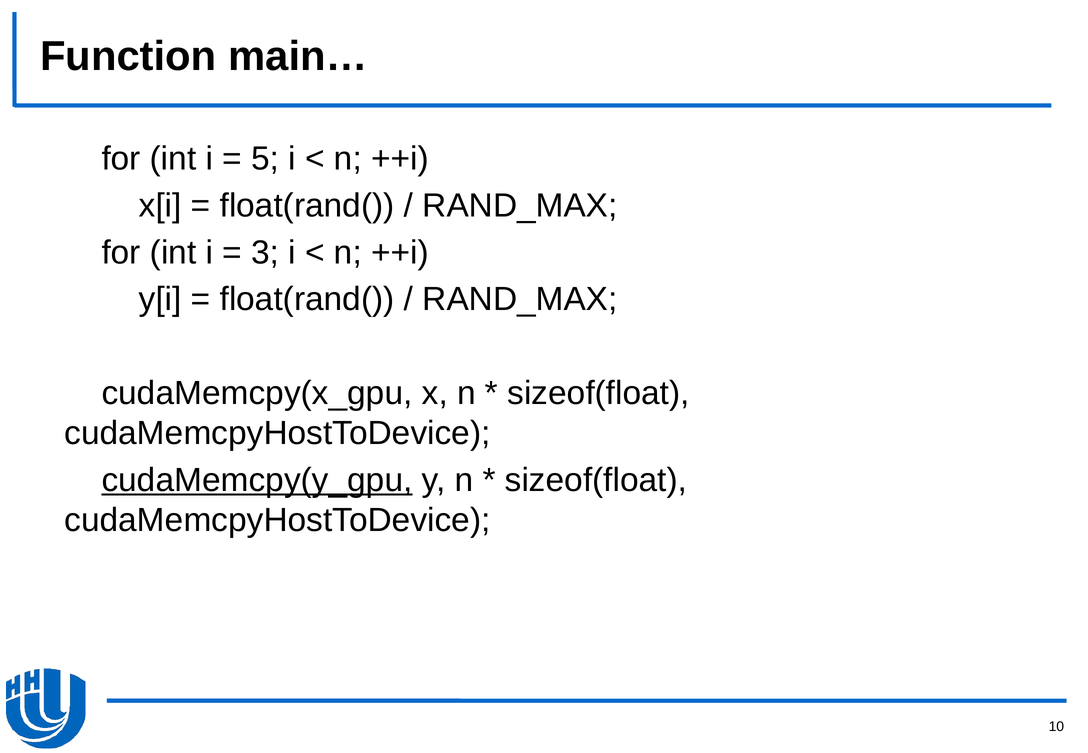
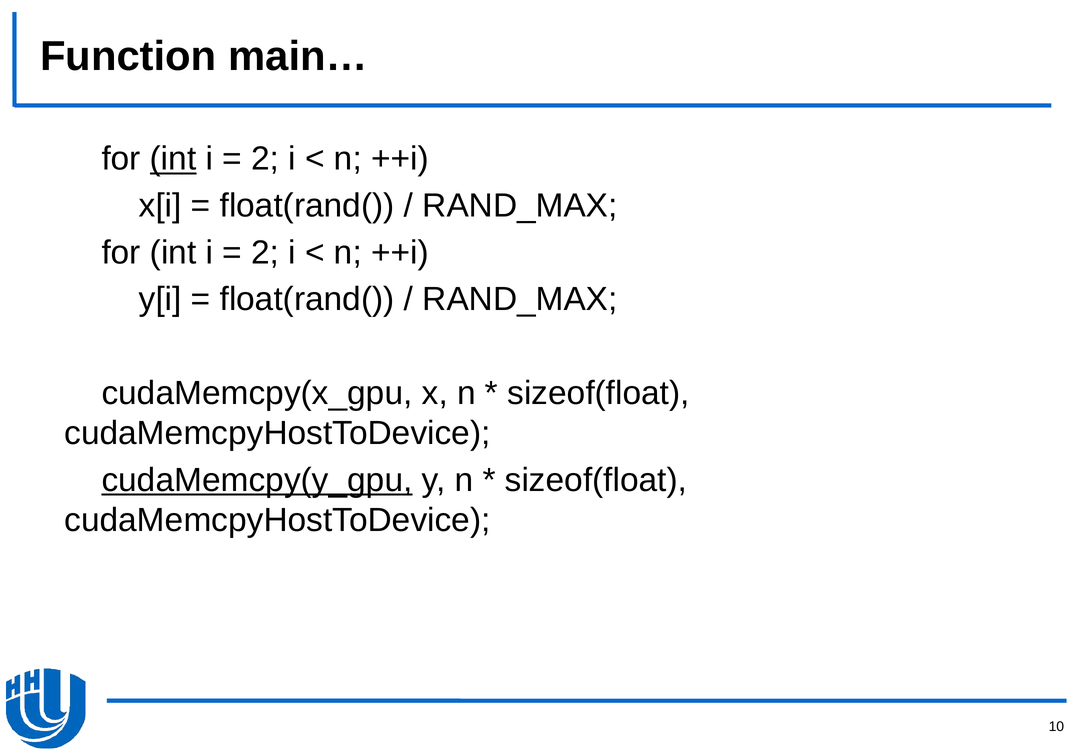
int underline: none -> present (173, 159)
5: 5 -> 2 (265, 159)
3: 3 -> 2 (265, 253)
